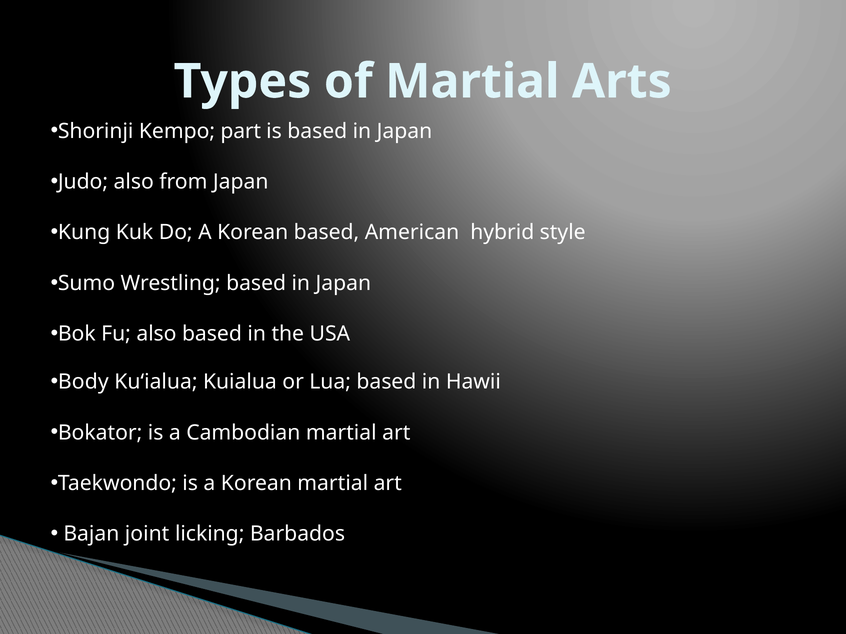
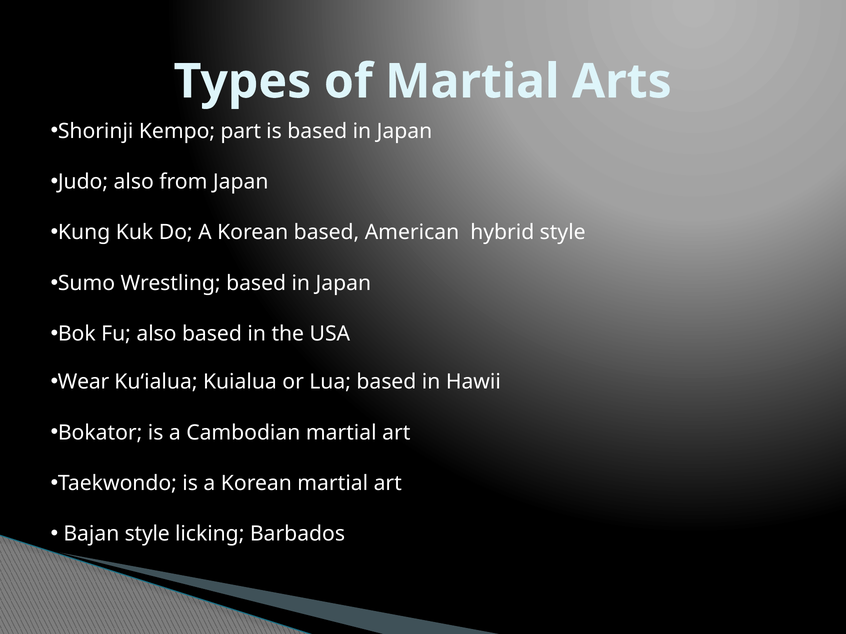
Body: Body -> Wear (84, 382)
Bajan joint: joint -> style (147, 534)
